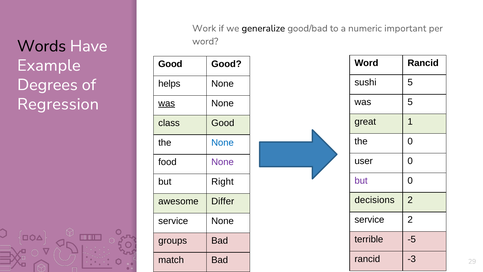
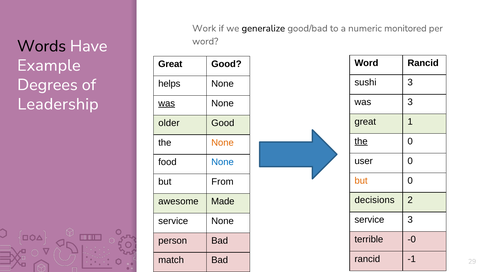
important: important -> monitored (405, 28)
Good: Good -> Great (170, 64)
sushi 5: 5 -> 3 (410, 82)
Regression: Regression -> Leadership (58, 104)
was 5: 5 -> 3 (410, 102)
class: class -> older (169, 123)
the underline: none -> present (361, 141)
None colour: blue -> orange (223, 142)
None colour: purple -> blue (223, 162)
but colour: purple -> orange (361, 180)
Right: Right -> From (222, 182)
Differ: Differ -> Made (223, 201)
service 2: 2 -> 3 (410, 220)
-5: -5 -> -0 (412, 239)
groups: groups -> person (173, 240)
-3: -3 -> -1 (412, 259)
